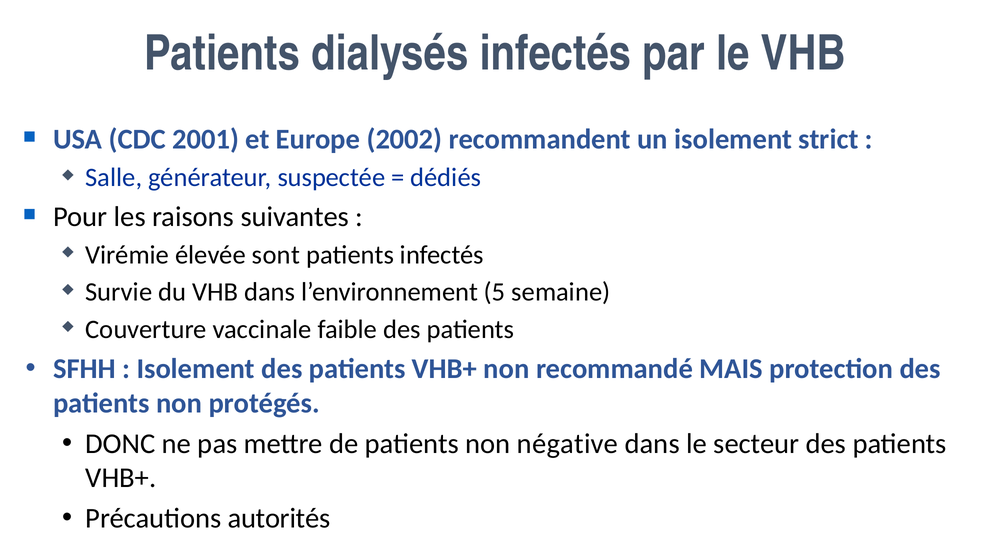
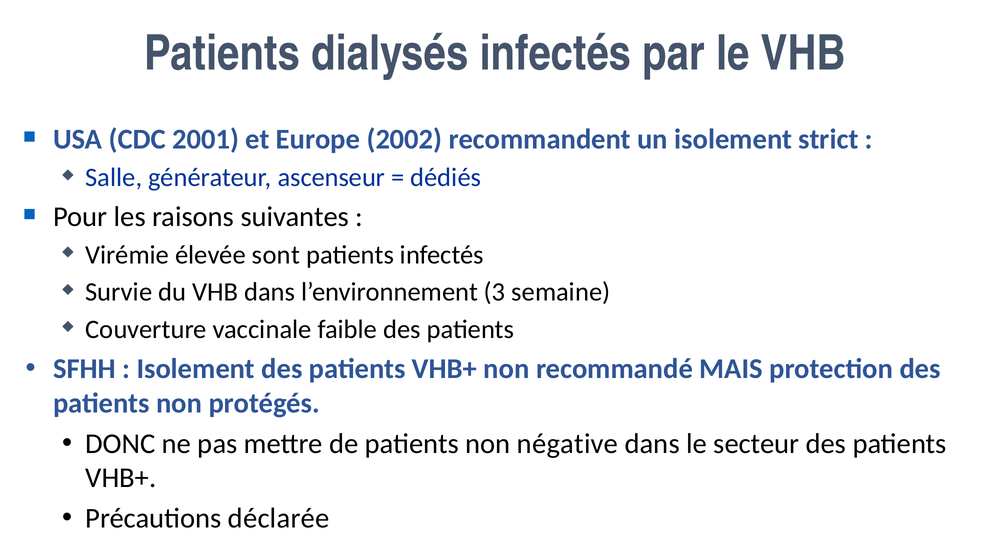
suspectée: suspectée -> ascenseur (331, 178)
5: 5 -> 3 (495, 292)
autorités: autorités -> déclarée (279, 518)
